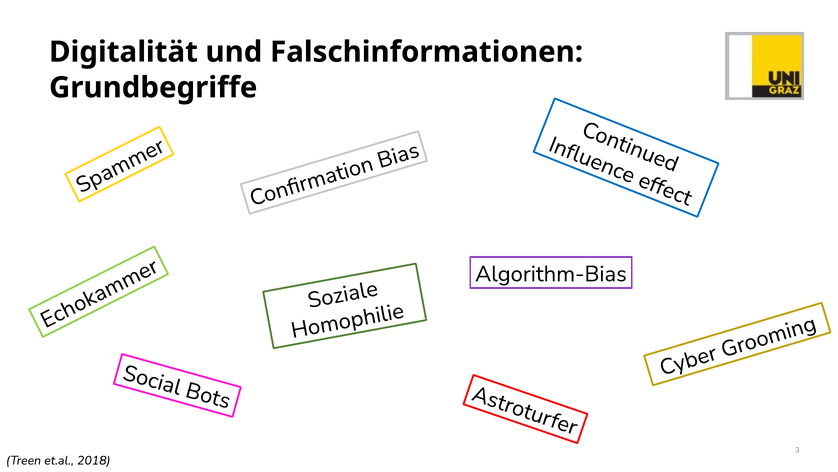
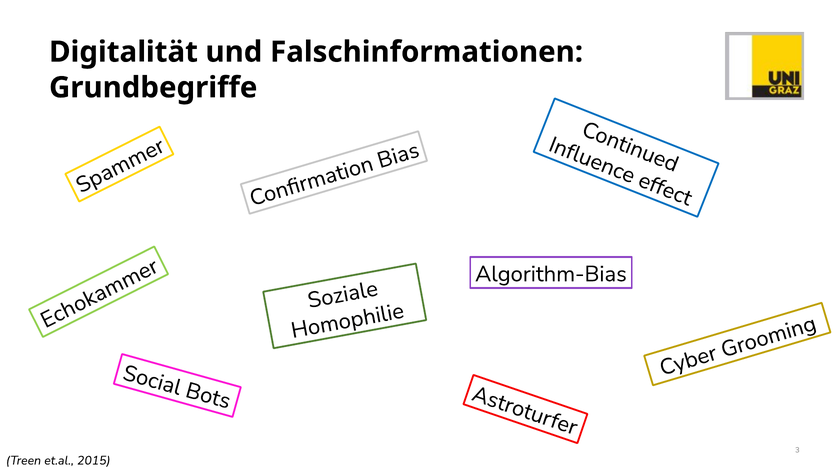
2018: 2018 -> 2015 (94, 460)
